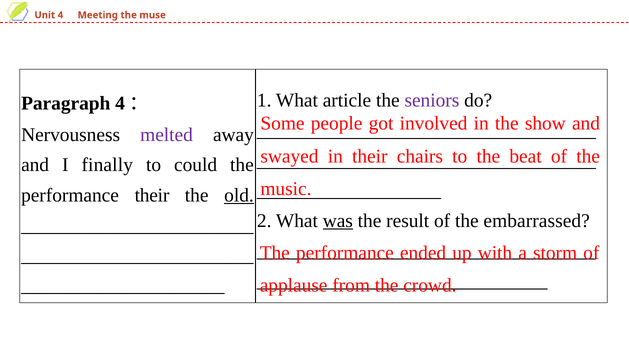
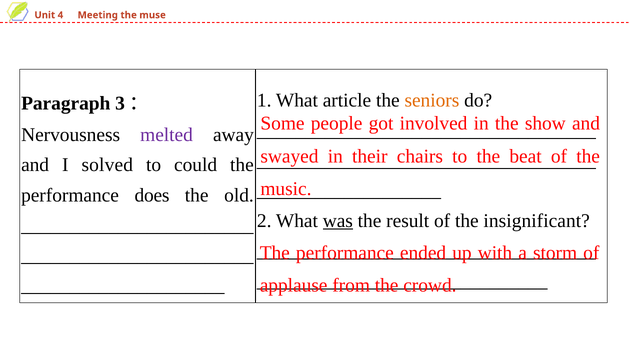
seniors colour: purple -> orange (432, 100)
Paragraph 4: 4 -> 3 (120, 103)
finally: finally -> solved (107, 165)
performance their: their -> does (152, 195)
old underline: present -> none (239, 195)
embarrassed: embarrassed -> insignificant (537, 220)
